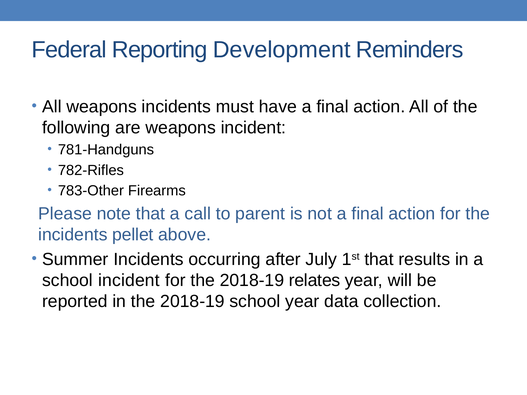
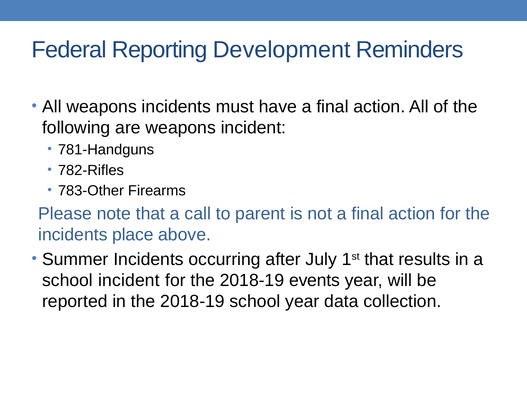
pellet: pellet -> place (133, 235)
relates: relates -> events (315, 281)
